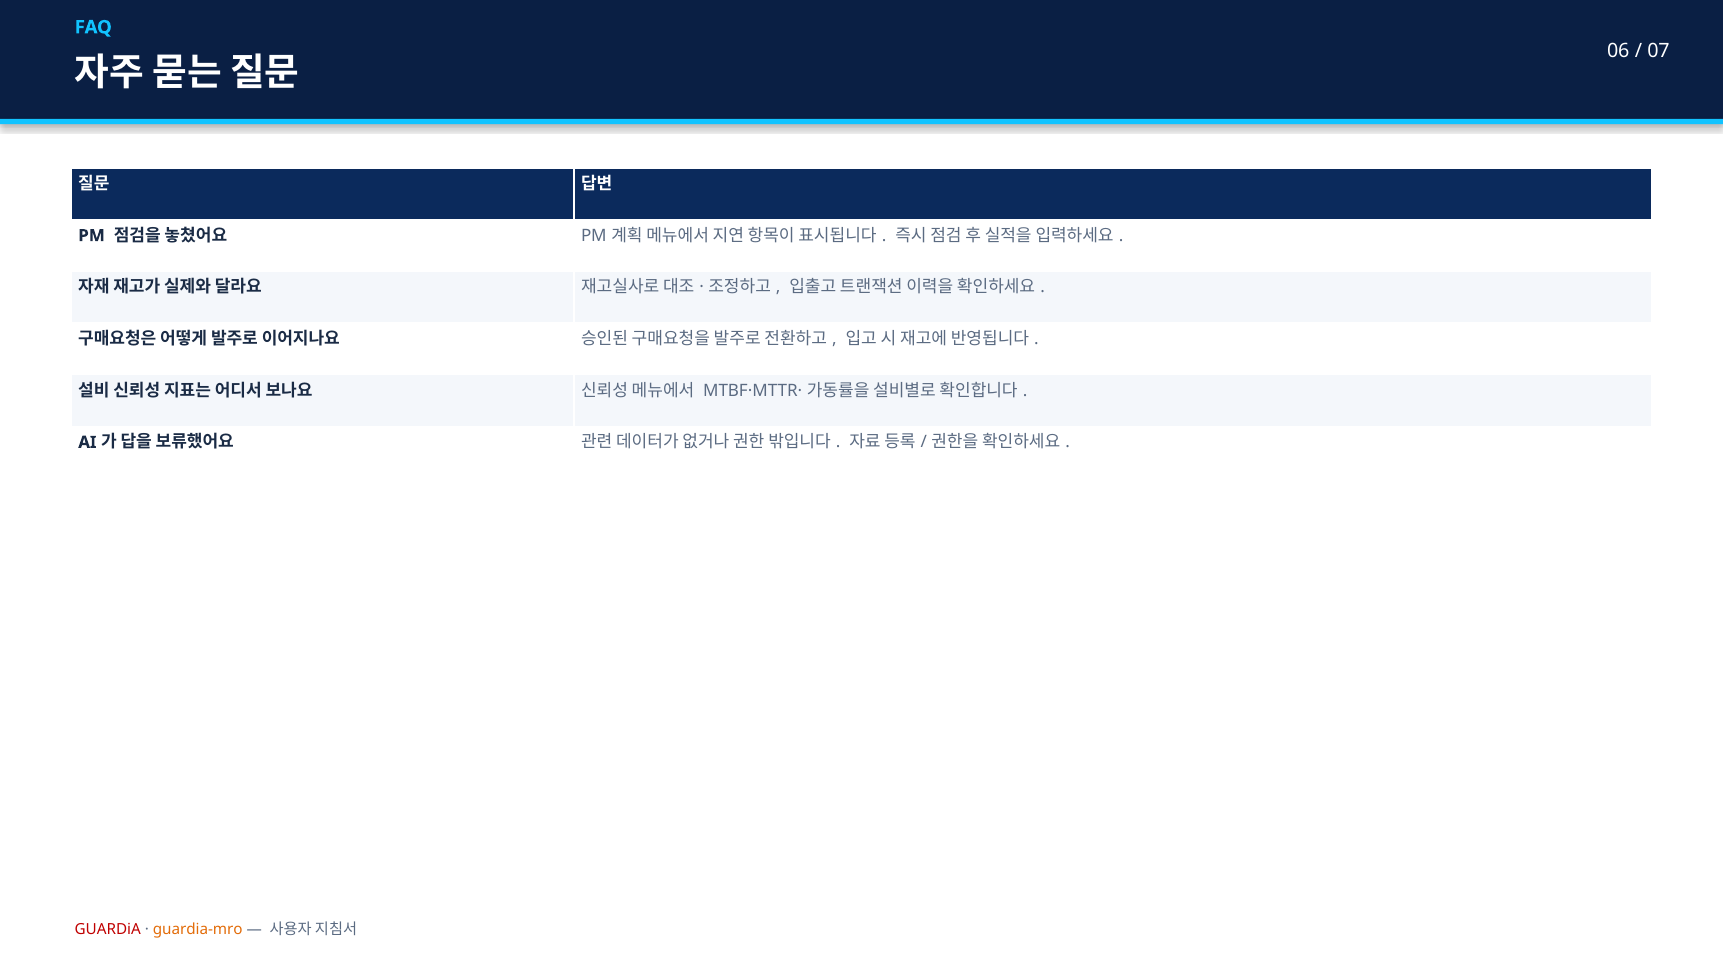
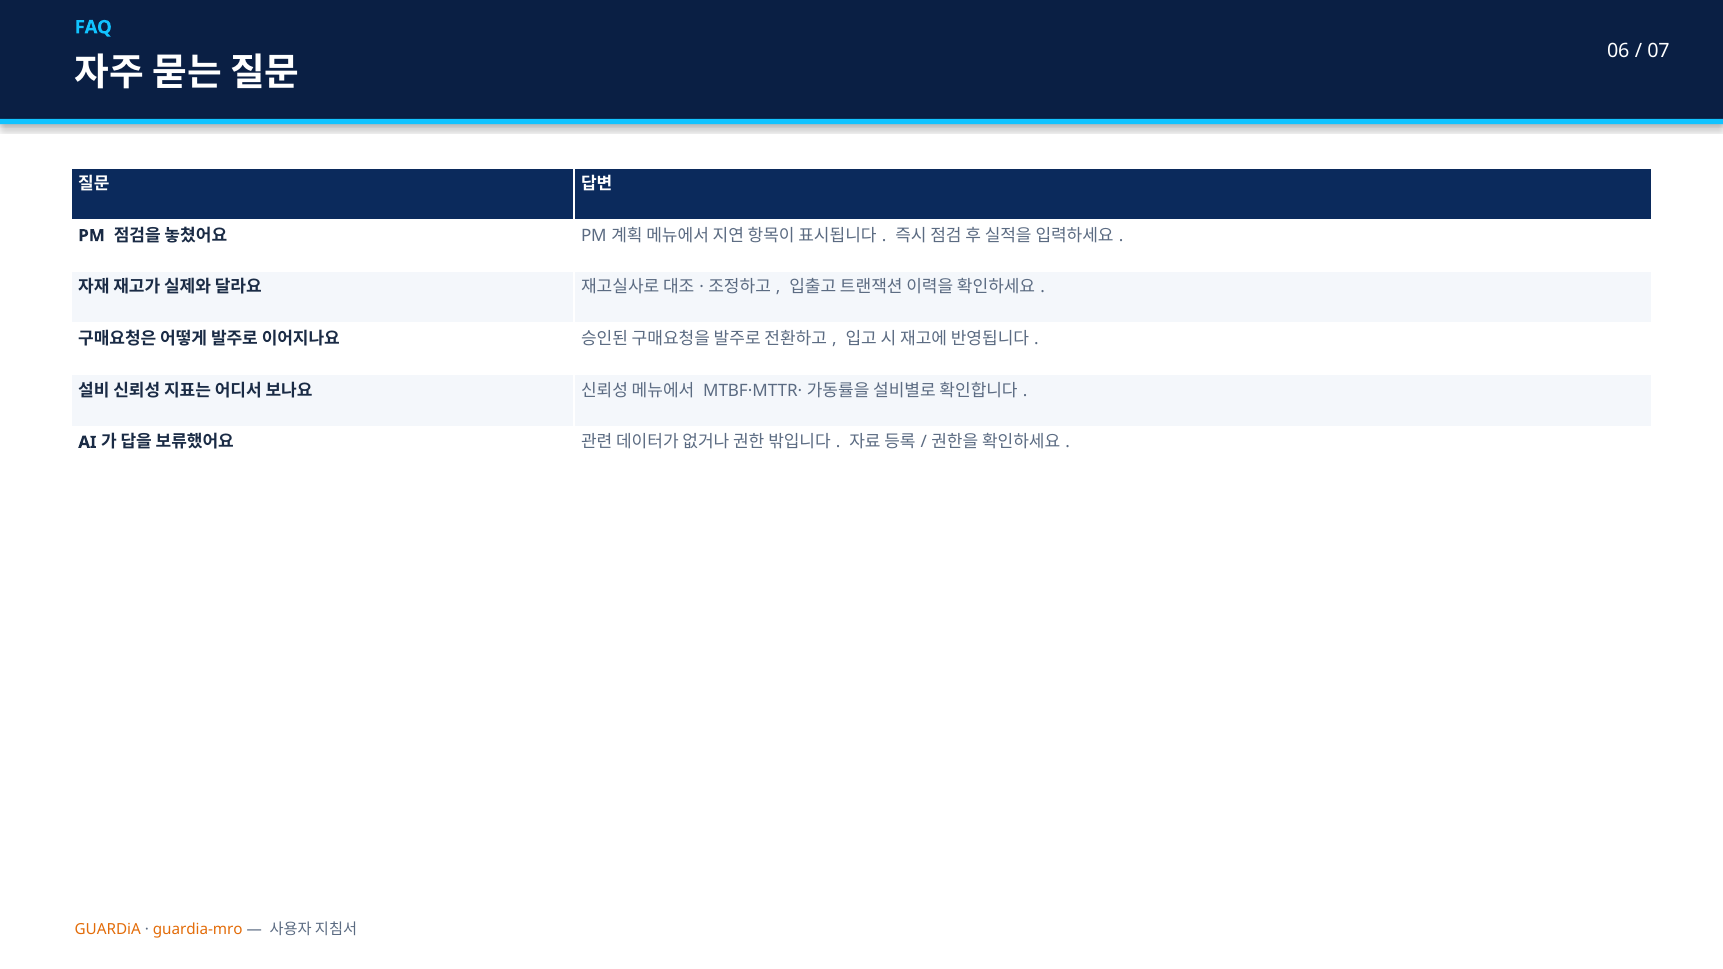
GUARDiA colour: red -> orange (108, 929)
